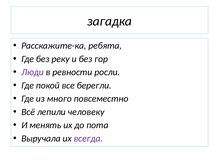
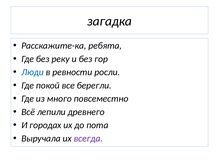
Люди colour: purple -> blue (33, 72)
человеку: человеку -> древнего (86, 112)
менять: менять -> городах (45, 125)
